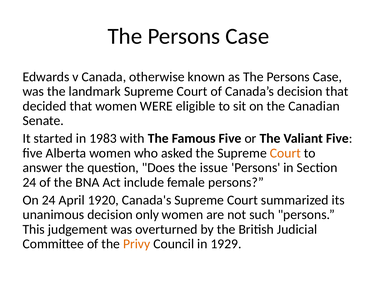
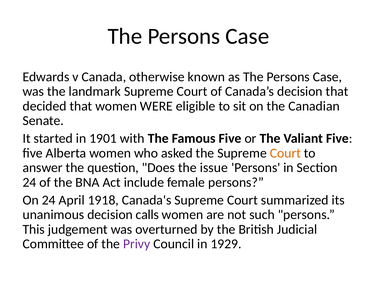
1983: 1983 -> 1901 (103, 139)
1920: 1920 -> 1918 (103, 201)
only: only -> calls (147, 215)
Privy colour: orange -> purple (137, 245)
